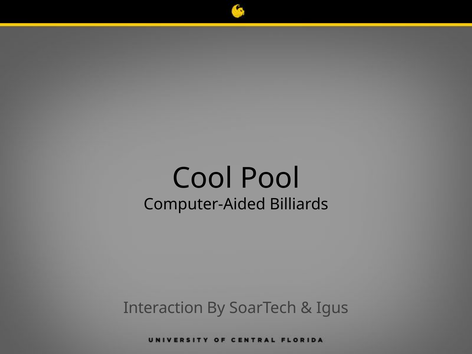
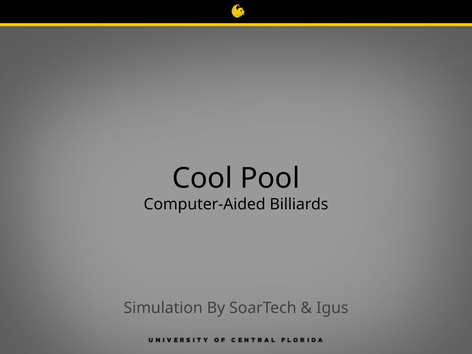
Interaction: Interaction -> Simulation (163, 308)
